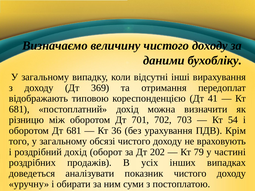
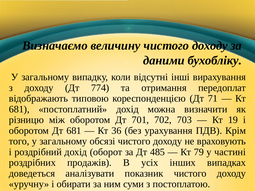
369: 369 -> 774 (100, 88)
41: 41 -> 71 (213, 99)
54: 54 -> 19 (233, 120)
202: 202 -> 485 (158, 152)
